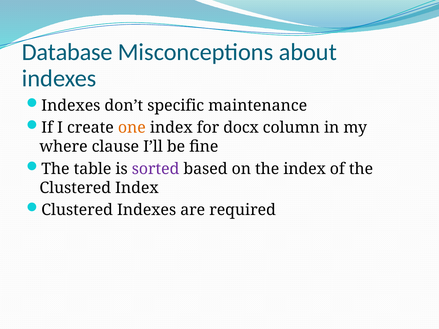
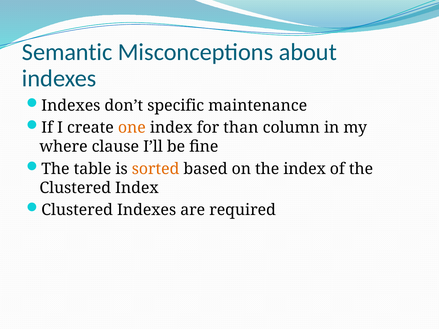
Database: Database -> Semantic (67, 52)
docx: docx -> than (241, 128)
sorted colour: purple -> orange (156, 169)
